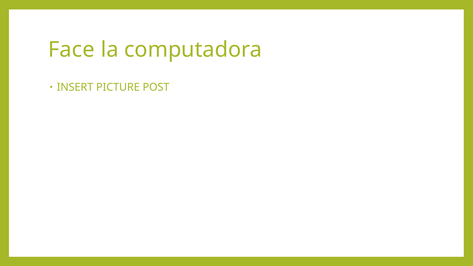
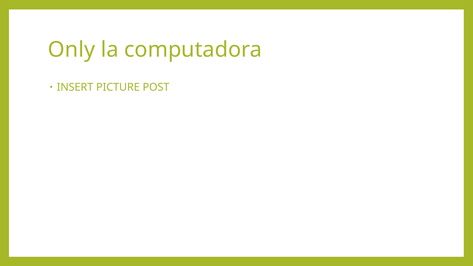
Face: Face -> Only (71, 50)
